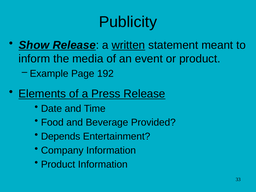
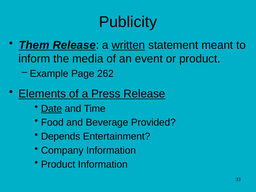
Show: Show -> Them (34, 45)
192: 192 -> 262 (105, 74)
Date underline: none -> present (51, 109)
